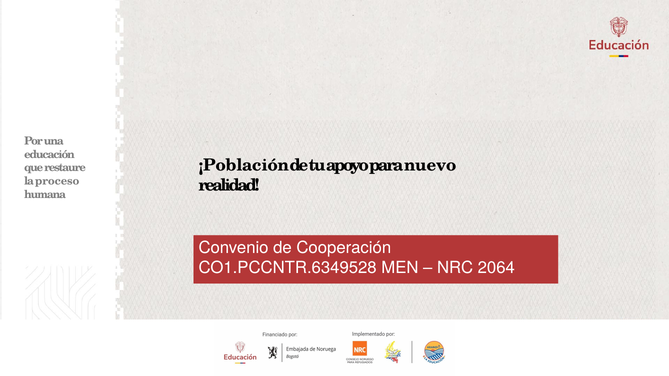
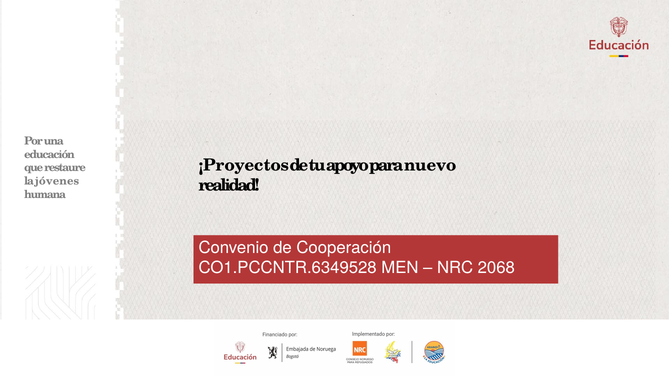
¡Población: ¡Población -> ¡Proyectos (244, 165)
proceso: proceso -> jóvenes (57, 181)
2064: 2064 -> 2068 (496, 268)
